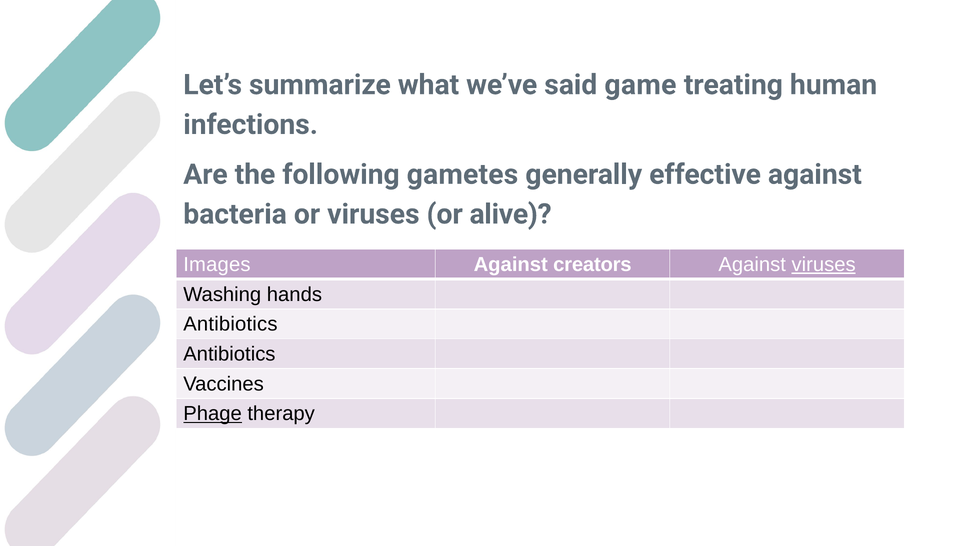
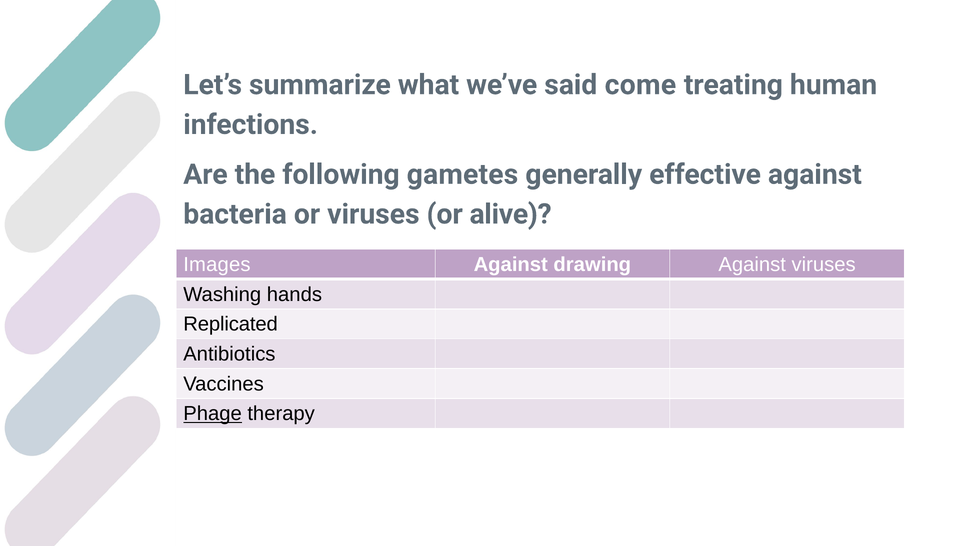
game: game -> come (640, 85)
creators: creators -> drawing (592, 265)
viruses underline: present -> none (824, 265)
Antibiotics: Antibiotics -> Replicated (231, 324)
